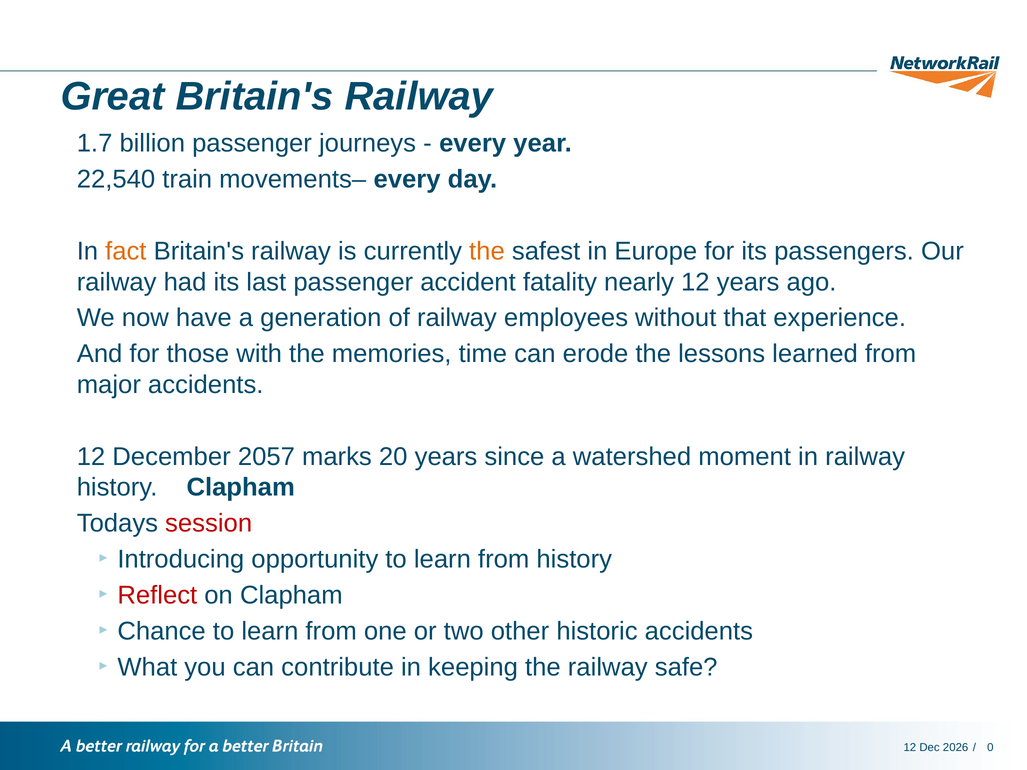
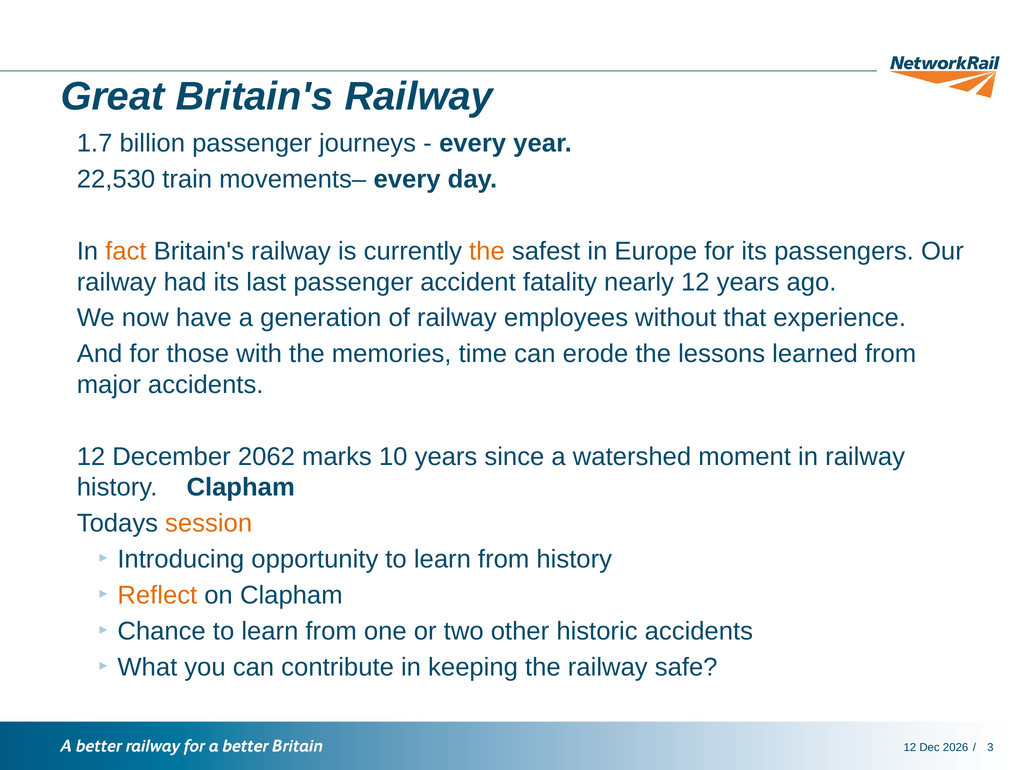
22,540: 22,540 -> 22,530 (116, 179)
2057: 2057 -> 2062 (266, 457)
20: 20 -> 10 (393, 457)
session colour: red -> orange (209, 524)
Reflect colour: red -> orange (157, 595)
0: 0 -> 3 (990, 748)
